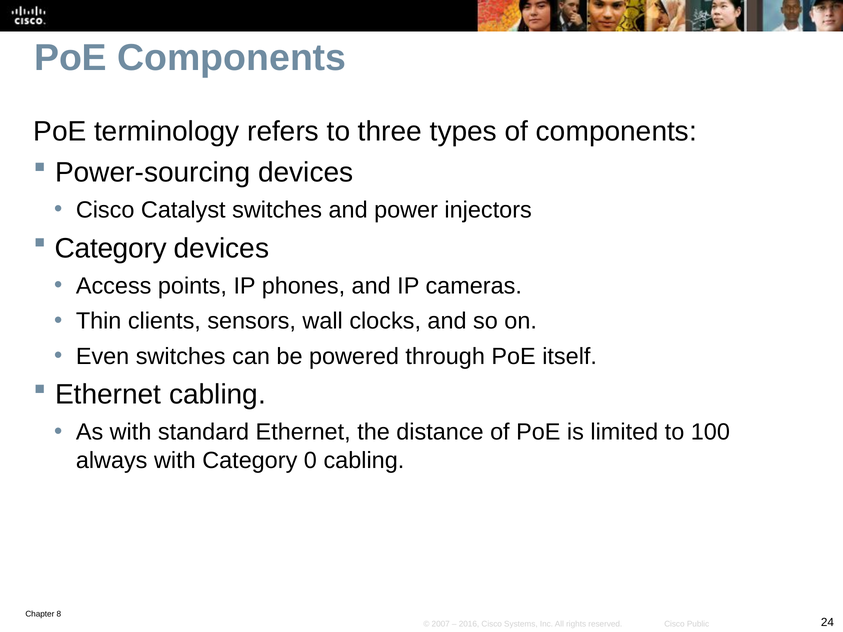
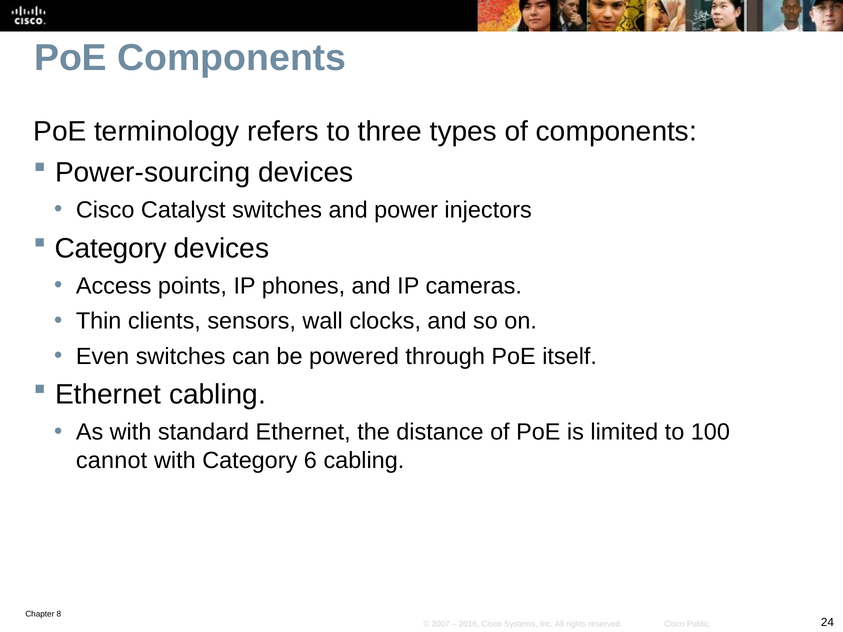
always: always -> cannot (112, 460)
0: 0 -> 6 (310, 460)
